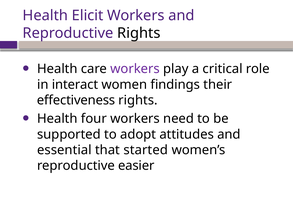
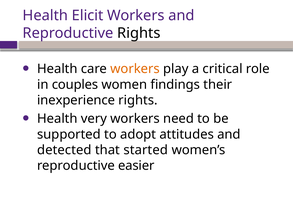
workers colour: purple -> orange (135, 69)
interact: interact -> couples (75, 84)
effectiveness: effectiveness -> inexperience (76, 100)
four: four -> very (94, 119)
essential: essential -> detected (64, 150)
